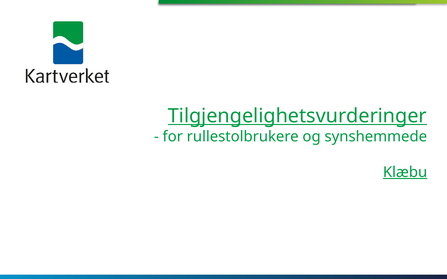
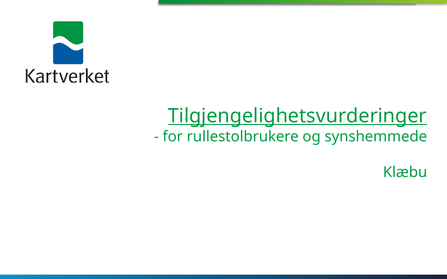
Klæbu underline: present -> none (405, 172)
